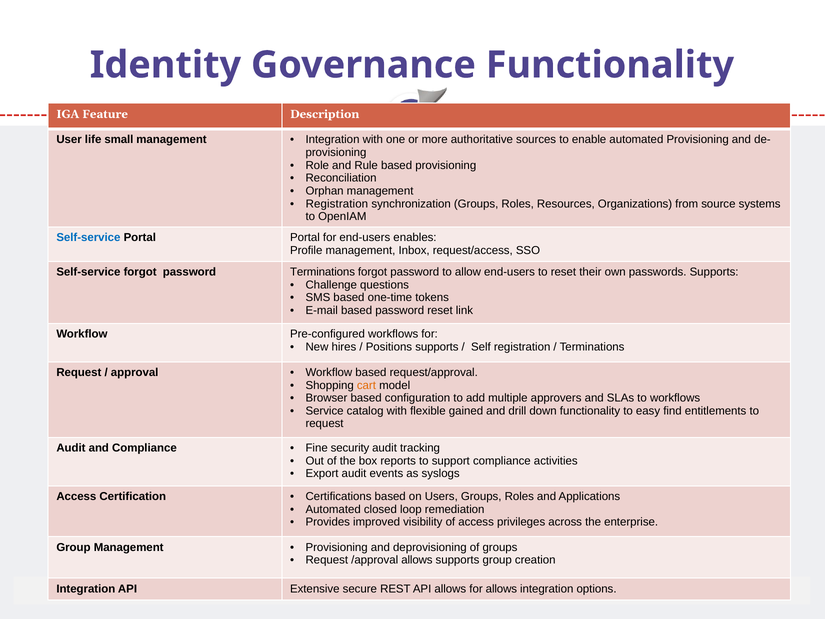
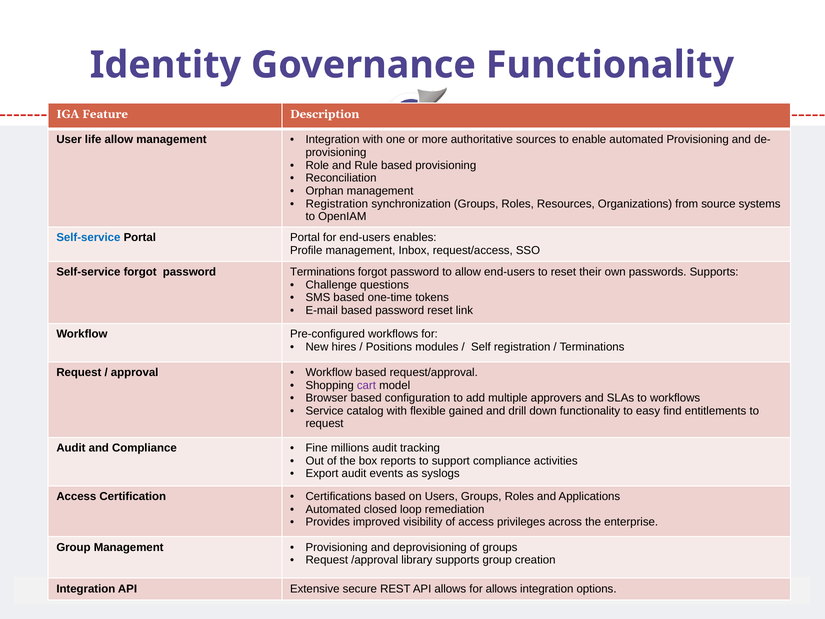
life small: small -> allow (119, 140)
Positions supports: supports -> modules (437, 347)
cart colour: orange -> purple (366, 385)
security: security -> millions (350, 448)
/approval allows: allows -> library (417, 560)
